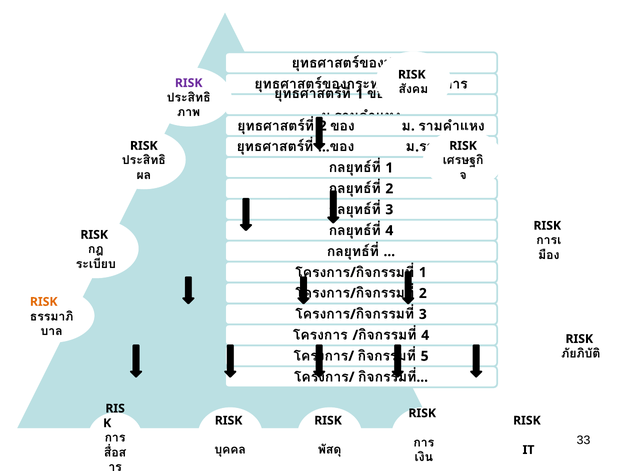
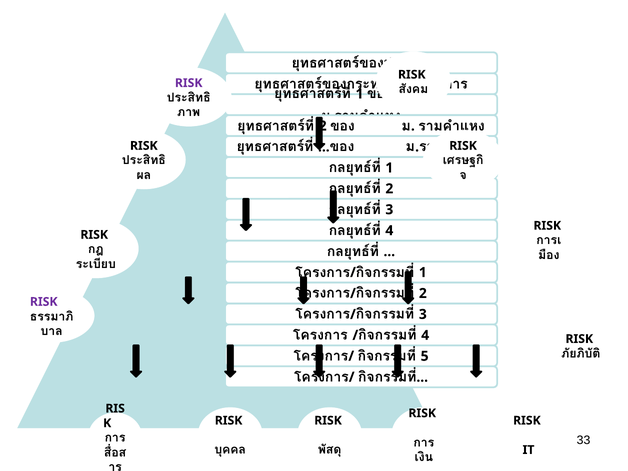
RISK colour: orange -> purple (44, 302)
